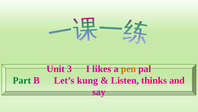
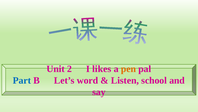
3: 3 -> 2 (69, 68)
Part colour: green -> blue (22, 80)
kung: kung -> word (87, 80)
thinks: thinks -> school (154, 80)
